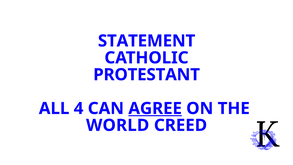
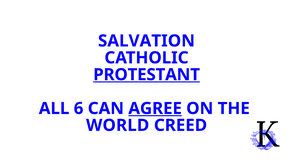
STATEMENT: STATEMENT -> SALVATION (146, 41)
PROTESTANT underline: none -> present (147, 75)
4: 4 -> 6 (79, 108)
